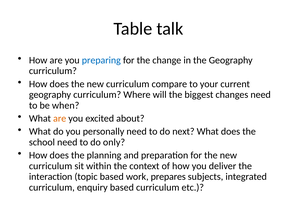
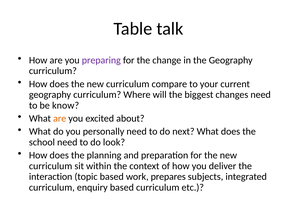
preparing colour: blue -> purple (101, 60)
when: when -> know (66, 105)
only: only -> look (114, 142)
